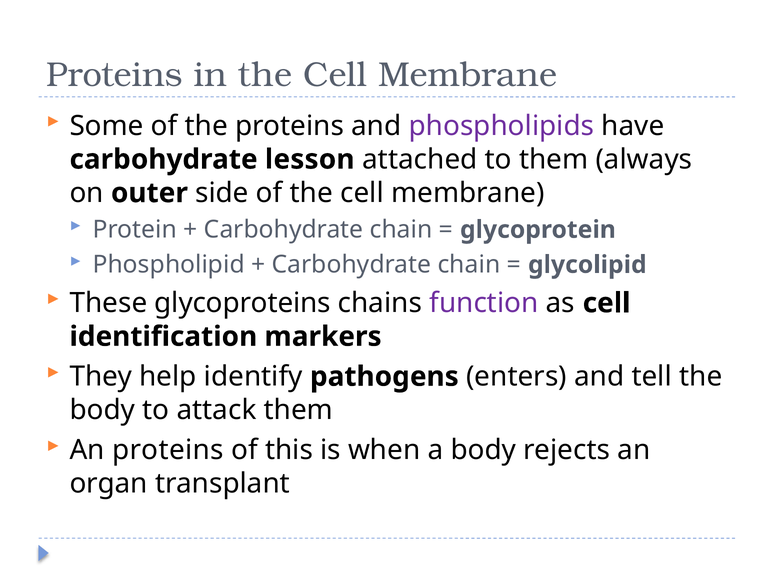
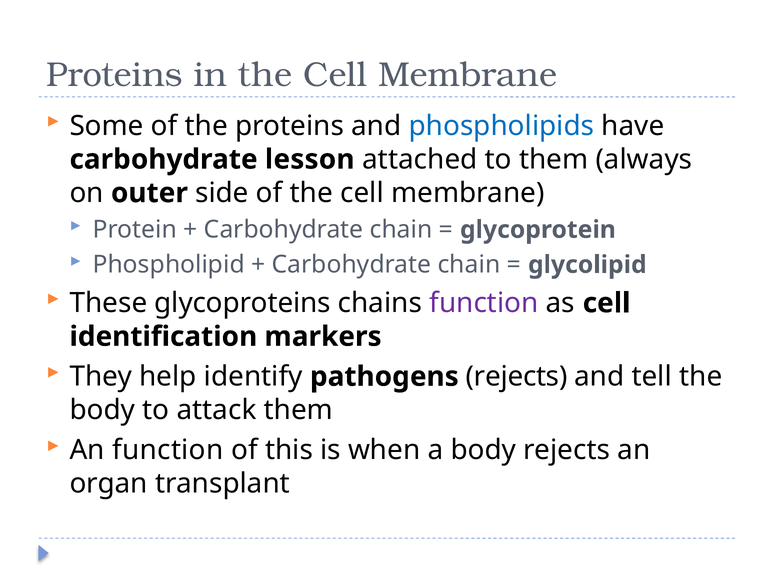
phospholipids colour: purple -> blue (501, 126)
pathogens enters: enters -> rejects (517, 376)
An proteins: proteins -> function (168, 450)
